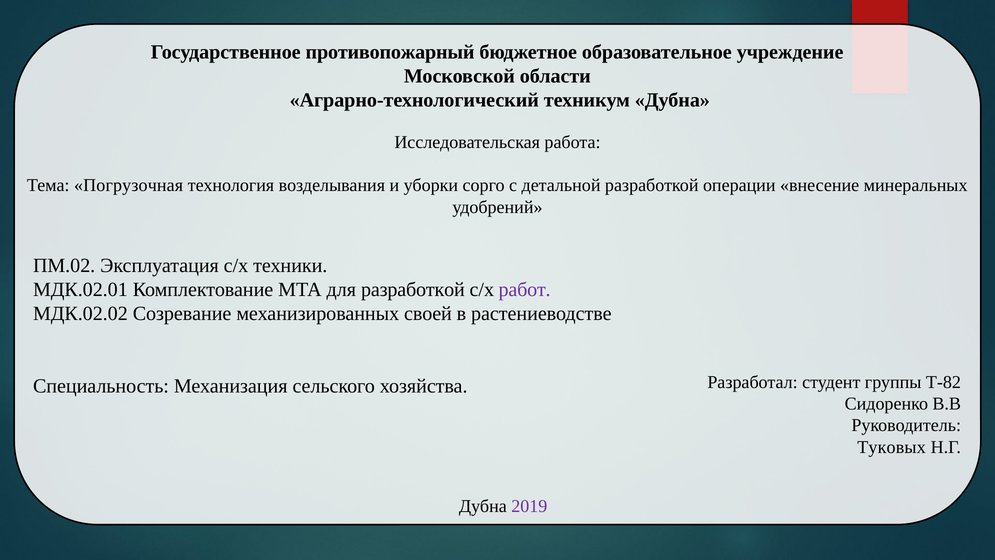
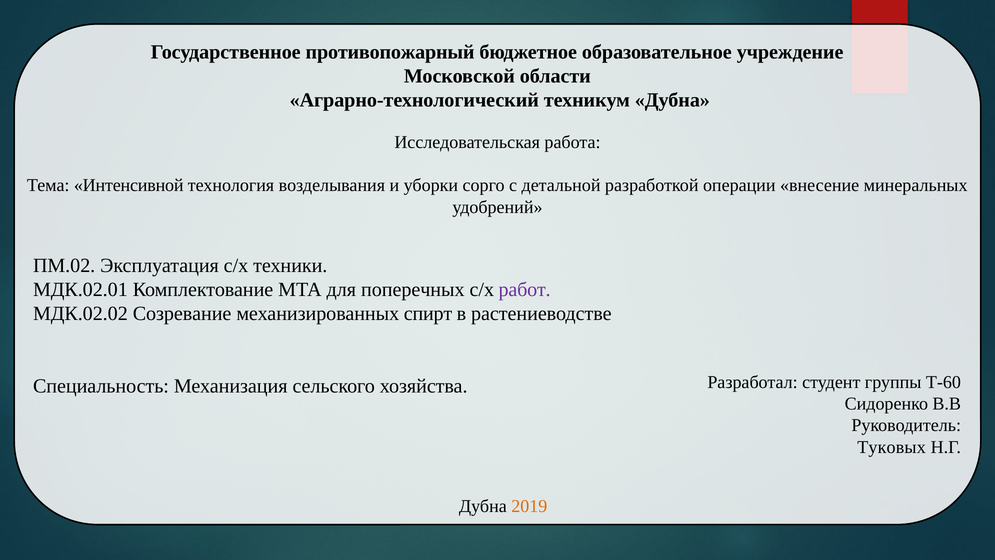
Погрузочная: Погрузочная -> Интенсивной (129, 185)
для разработкой: разработкой -> поперечных (413, 289)
своей: своей -> спирт (428, 313)
Т-82: Т-82 -> Т-60 (943, 382)
2019 colour: purple -> orange (529, 506)
